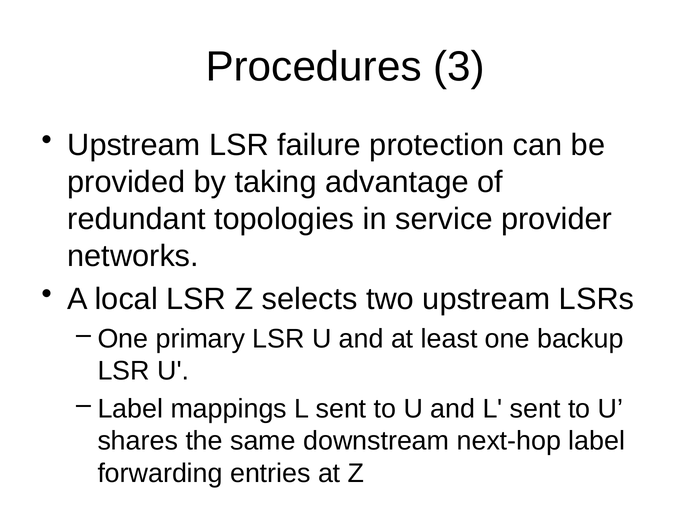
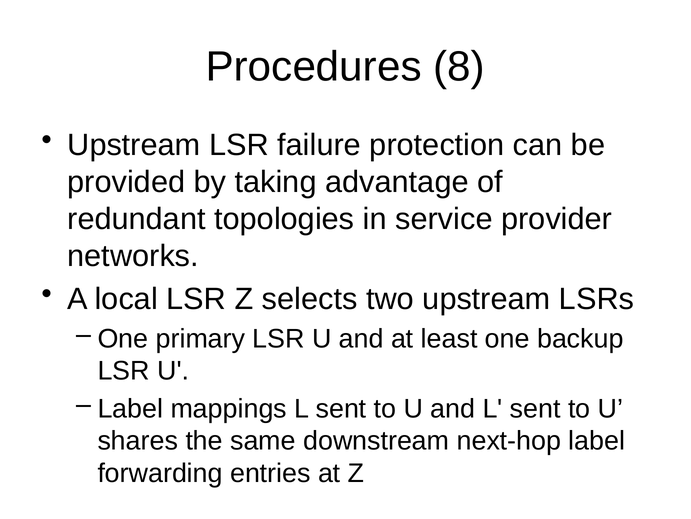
3: 3 -> 8 (459, 67)
